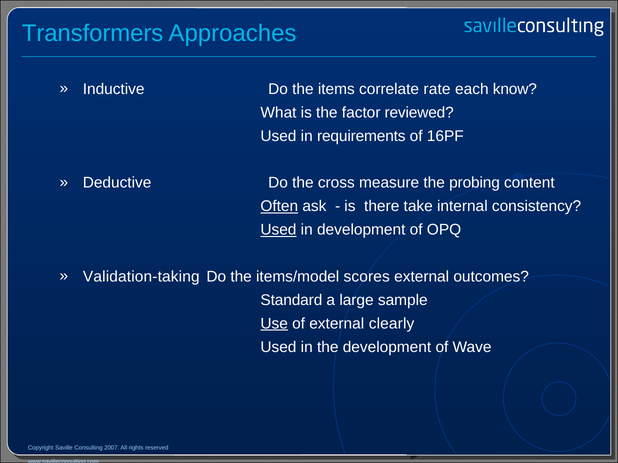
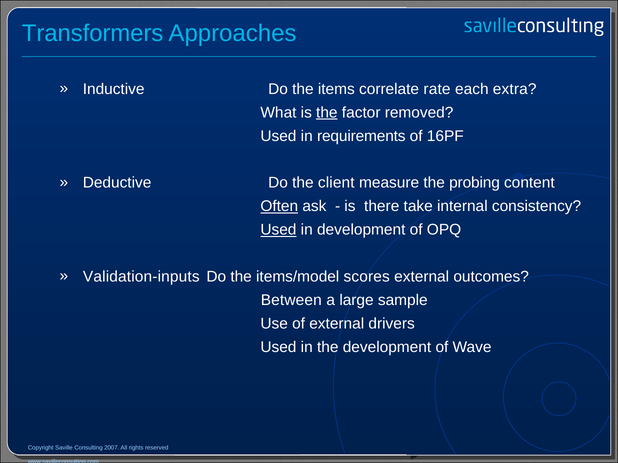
know: know -> extra (515, 89)
the underline: none -> present (327, 113)
reviewed: reviewed -> removed (419, 113)
cross: cross -> client (336, 183)
Validation-taking: Validation-taking -> Validation-inputs (141, 277)
Standard: Standard -> Between (291, 300)
Use underline: present -> none (274, 324)
clearly: clearly -> drivers (392, 324)
